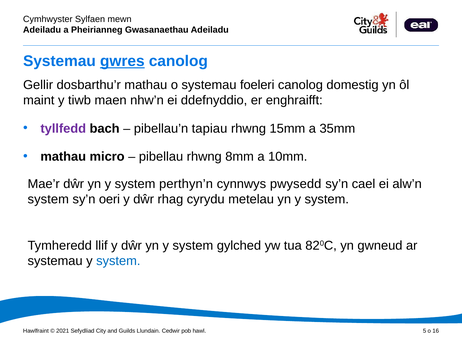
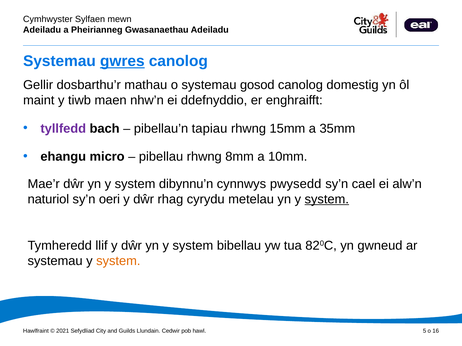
foeleri: foeleri -> gosod (257, 85)
mathau: mathau -> ehangu (63, 157)
perthyn’n: perthyn’n -> dibynnu’n (186, 184)
system: system -> naturiol (48, 200)
system underline: none -> present (327, 200)
gylched: gylched -> bibellau (239, 246)
system colour: blue -> orange (118, 261)
